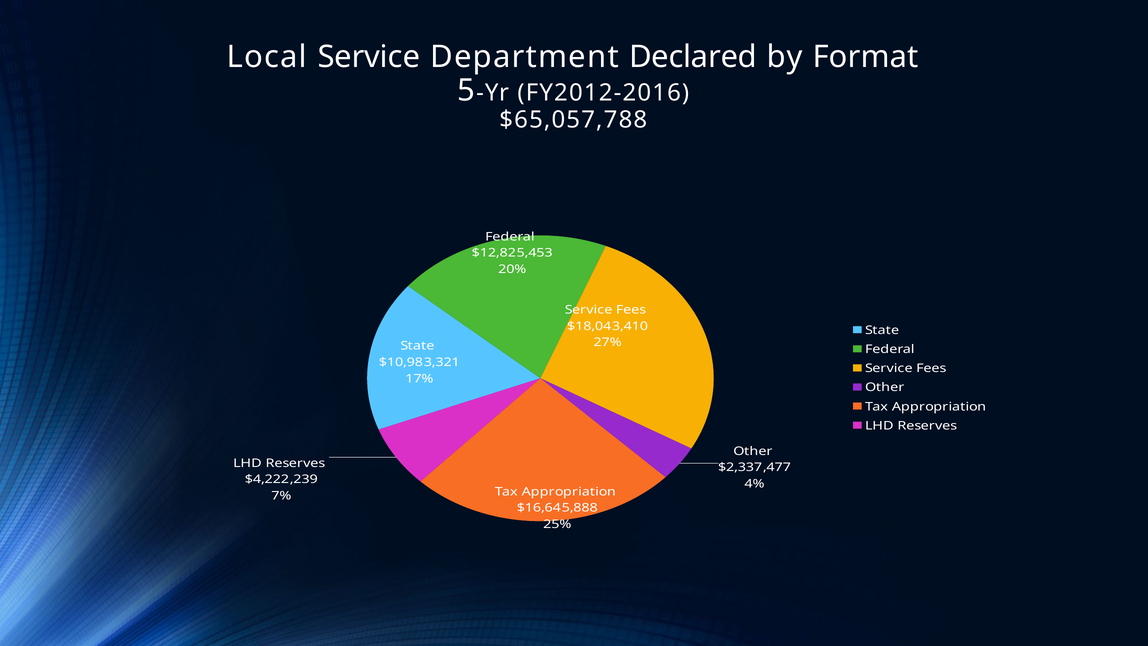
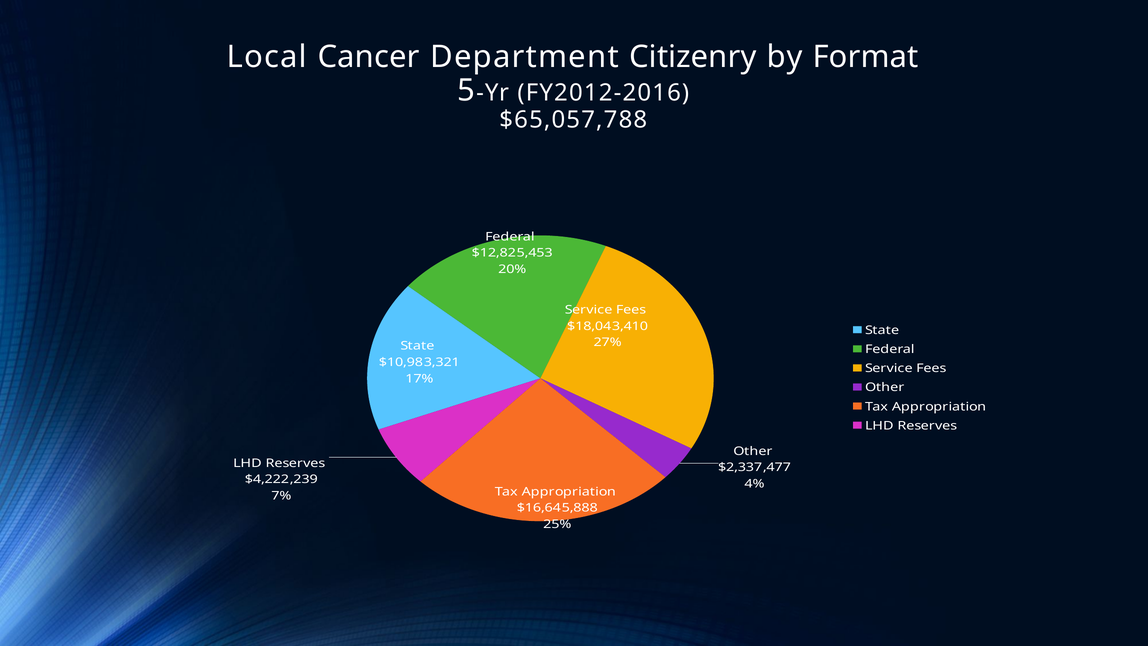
Local Service: Service -> Cancer (369, 57)
Declared: Declared -> Citizenry (693, 57)
